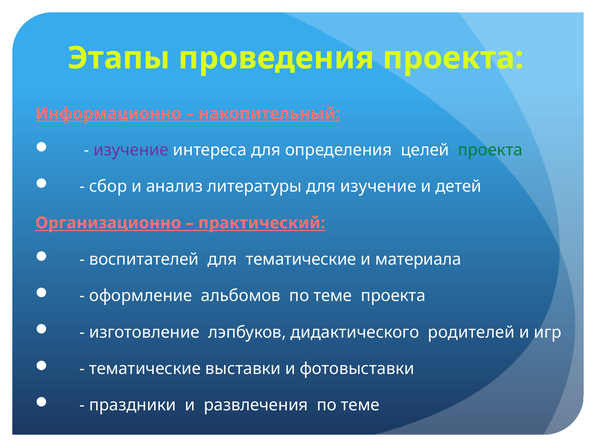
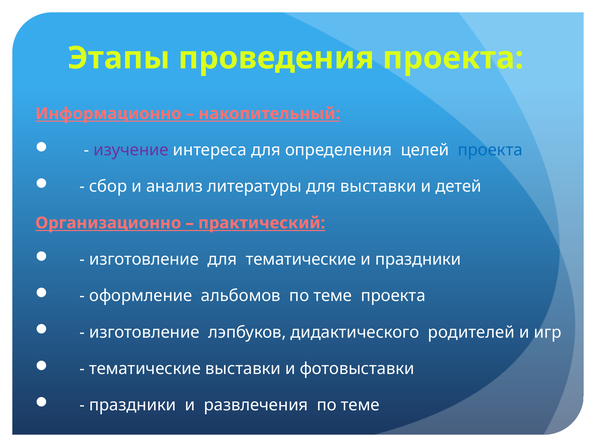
проекта colour: green -> blue (490, 150)
для изучение: изучение -> выставки (378, 186)
воспитателей: воспитателей -> изготовление (144, 259)
и материала: материала -> праздники (418, 259)
